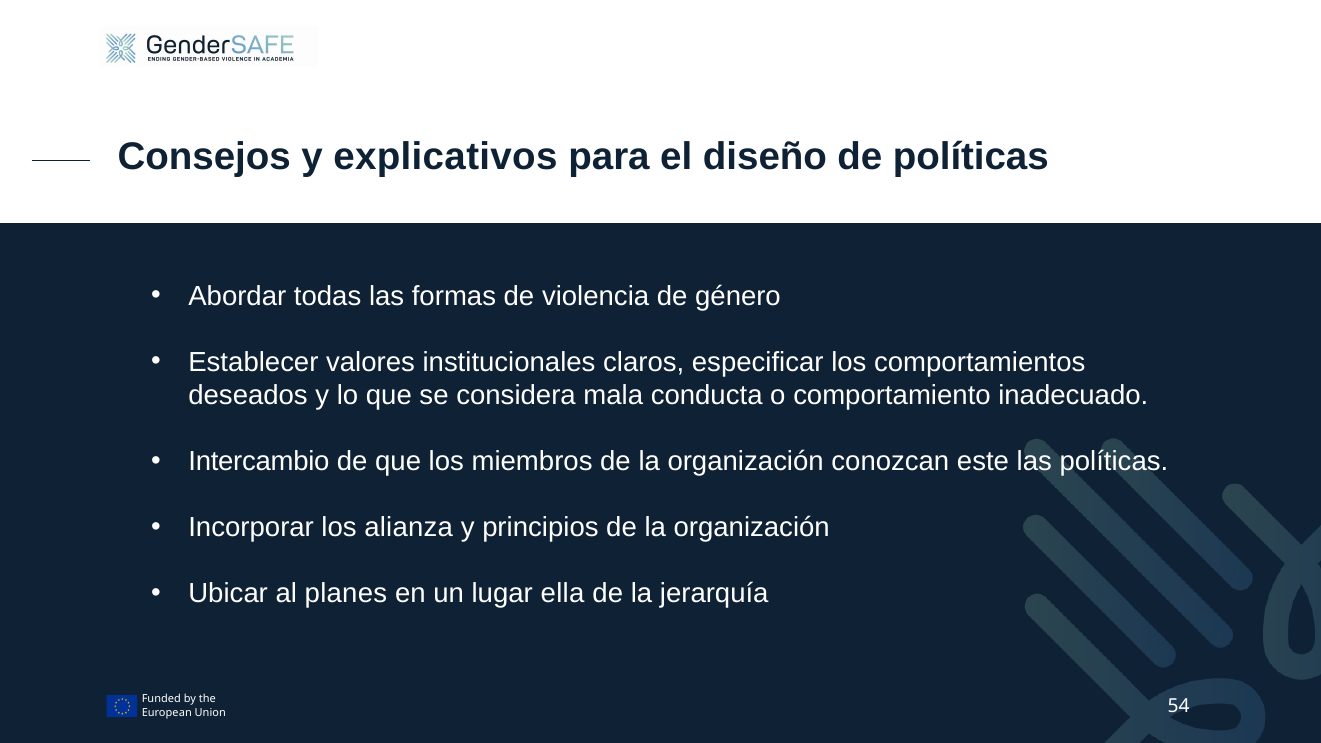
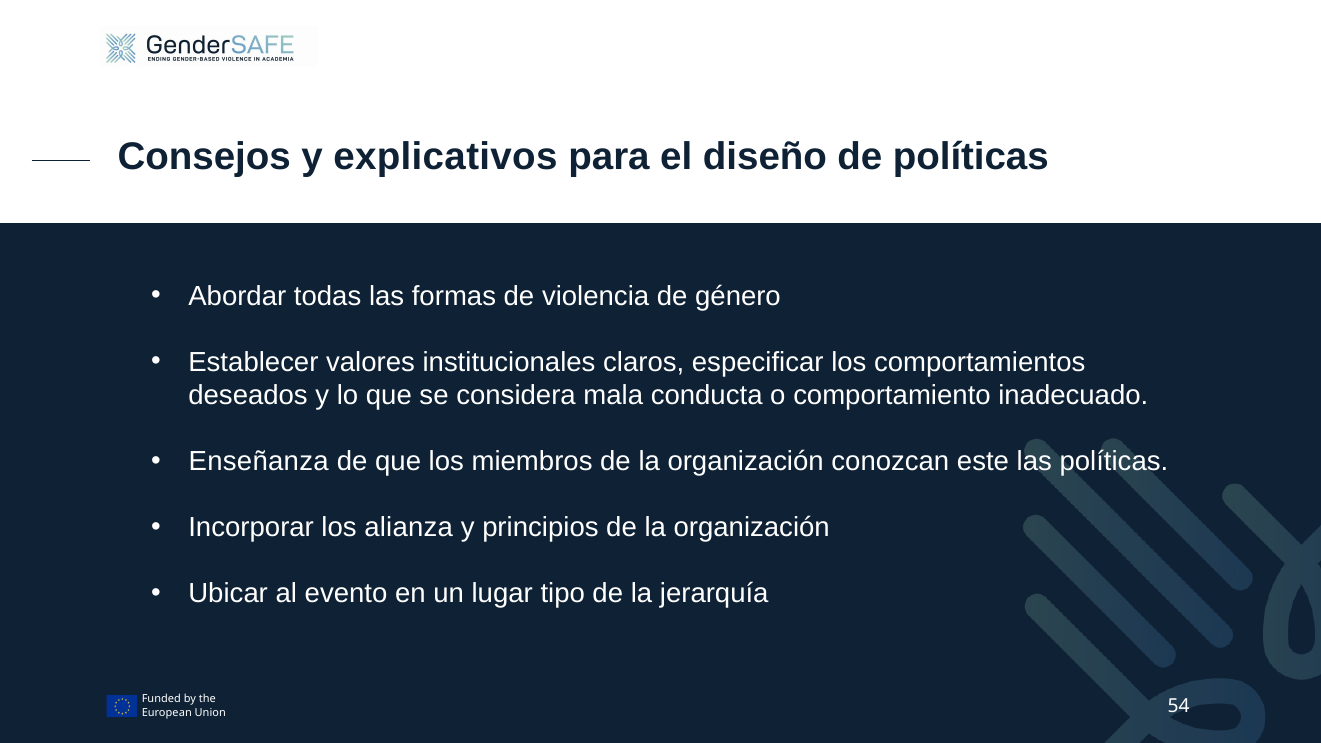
Intercambio: Intercambio -> Enseñanza (259, 462)
planes: planes -> evento (346, 594)
ella: ella -> tipo (563, 594)
